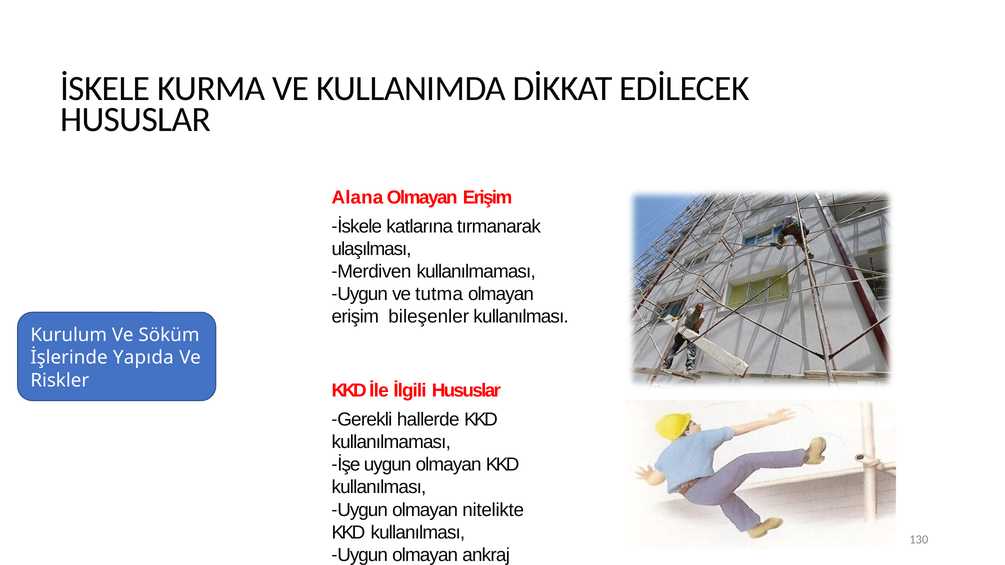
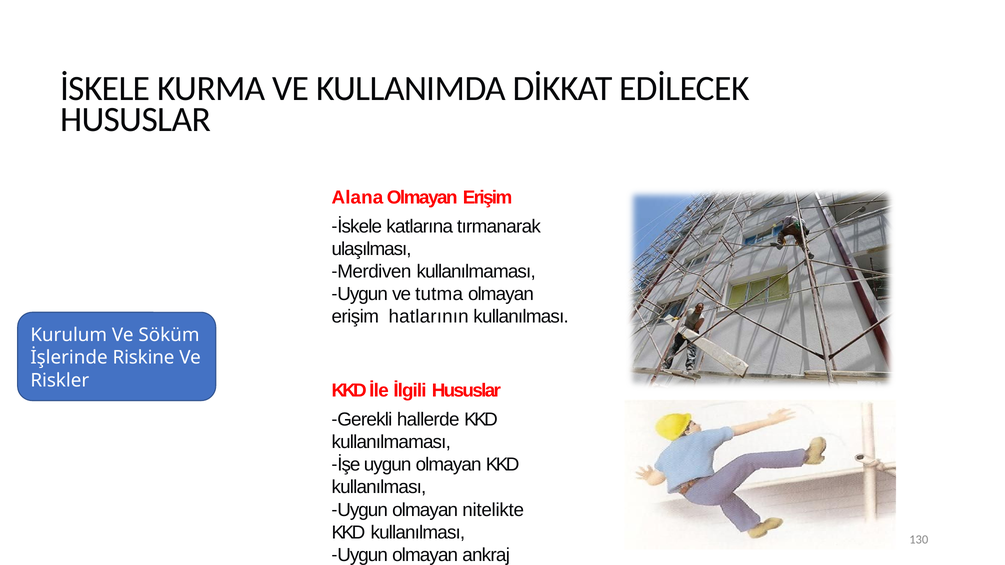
bileşenler: bileşenler -> hatlarının (429, 317)
Yapıda: Yapıda -> Riskine (144, 358)
